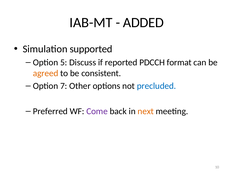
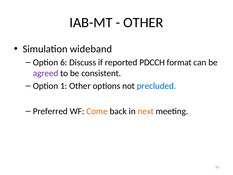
ADDED: ADDED -> OTHER (143, 23)
supported: supported -> wideband (91, 49)
5: 5 -> 6 (64, 62)
agreed colour: orange -> purple (46, 73)
7: 7 -> 1 (64, 86)
Come colour: purple -> orange (97, 111)
